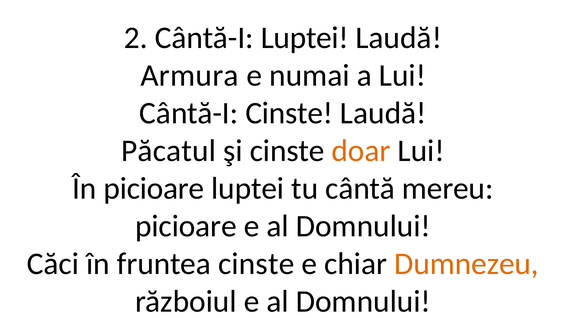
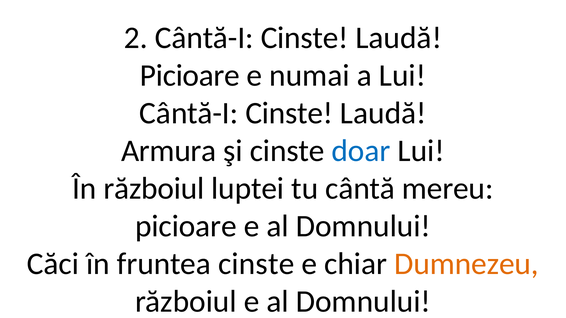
2 Cântă-I Luptei: Luptei -> Cinste (305, 38)
Armura: Armura -> Picioare (190, 76)
Păcatul: Păcatul -> Armura (169, 151)
doar colour: orange -> blue (361, 151)
În picioare: picioare -> războiul (154, 189)
